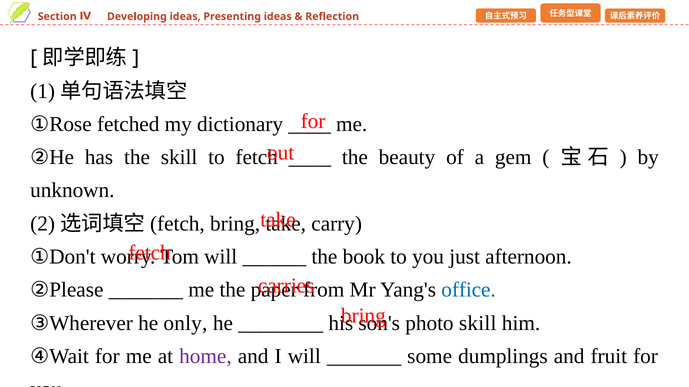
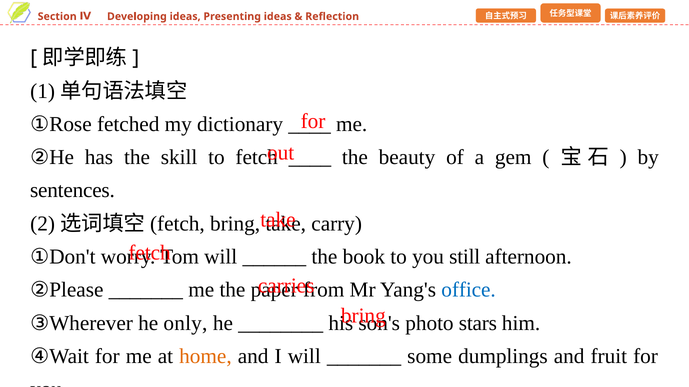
unknown: unknown -> sentences (72, 191)
just: just -> still (465, 257)
photo skill: skill -> stars (478, 323)
home colour: purple -> orange (205, 357)
